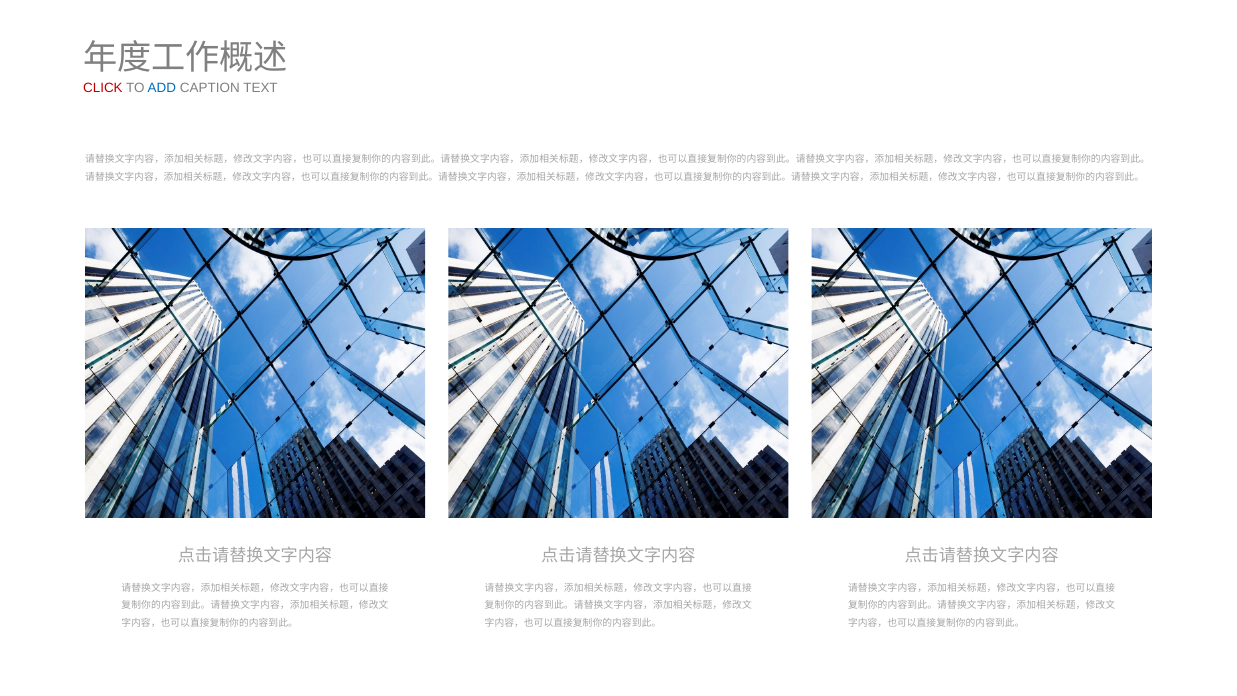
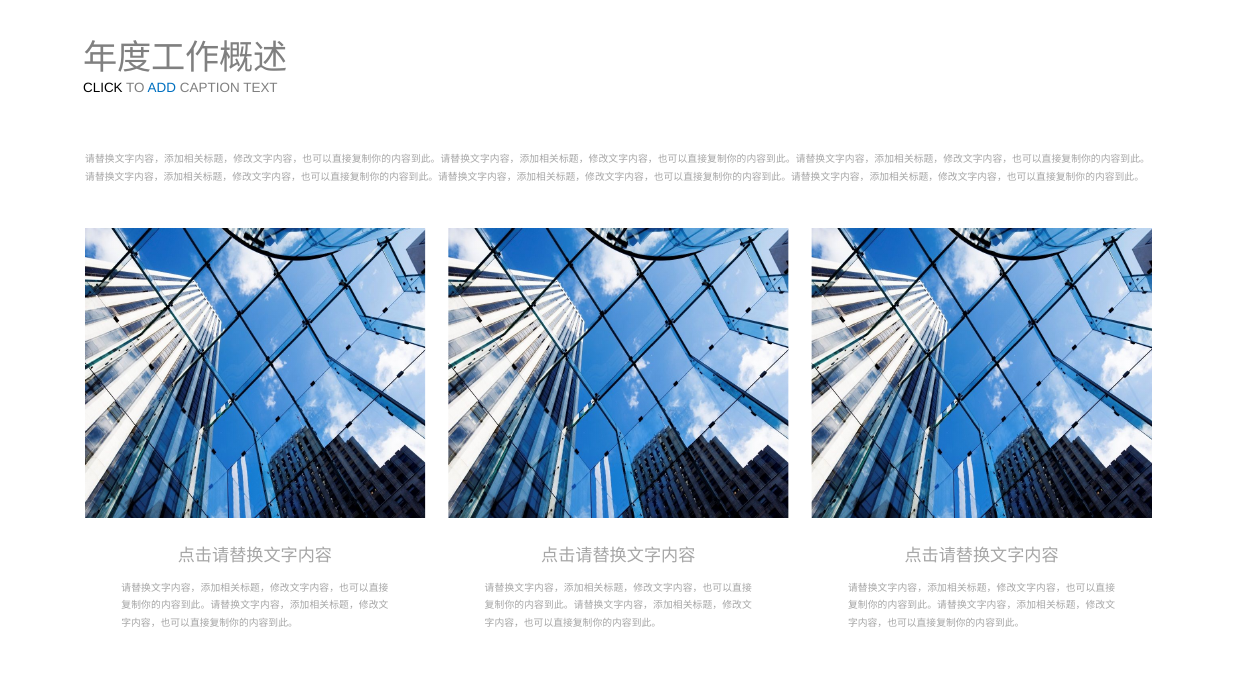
CLICK colour: red -> black (103, 88)
